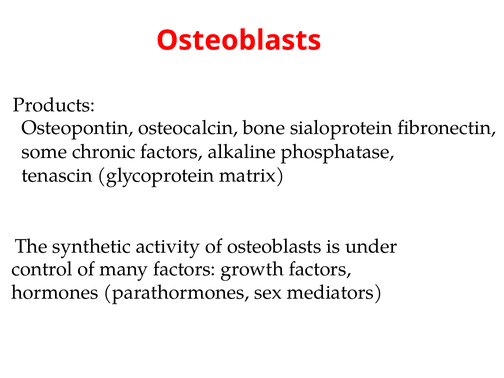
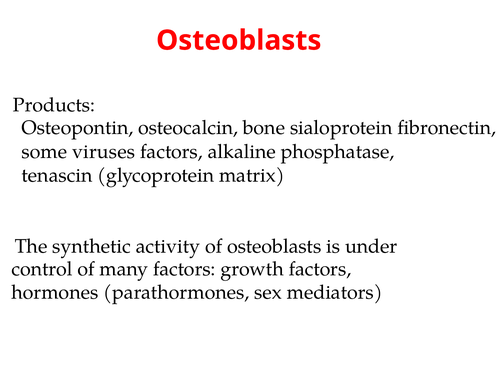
chronic: chronic -> viruses (104, 152)
